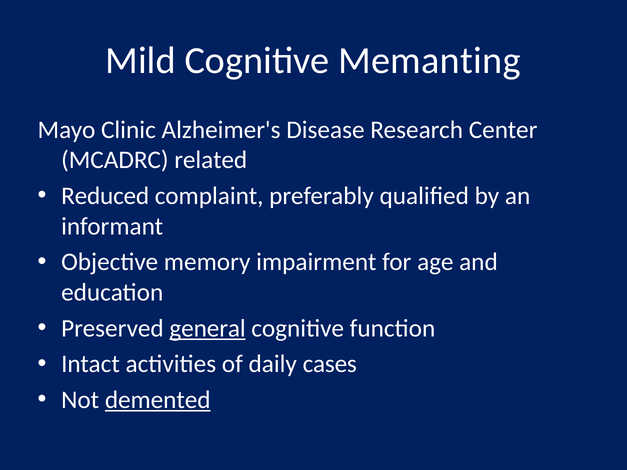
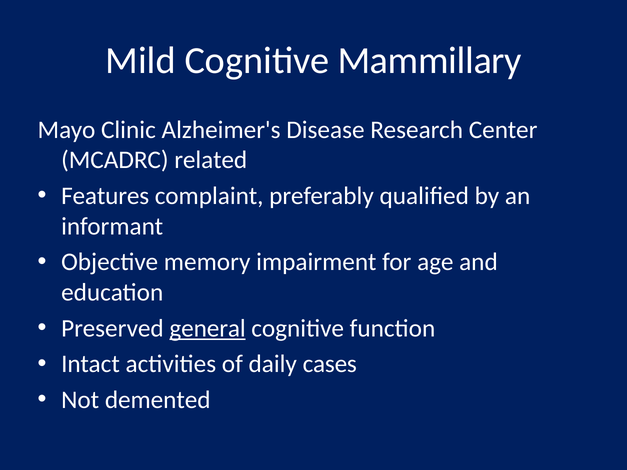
Memanting: Memanting -> Mammillary (430, 61)
Reduced: Reduced -> Features (105, 196)
demented underline: present -> none (158, 400)
